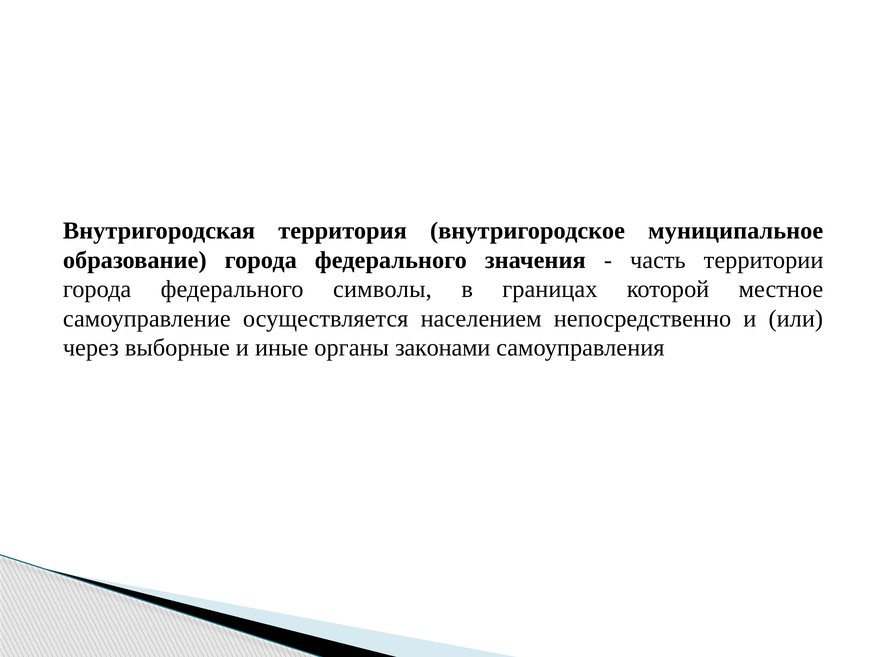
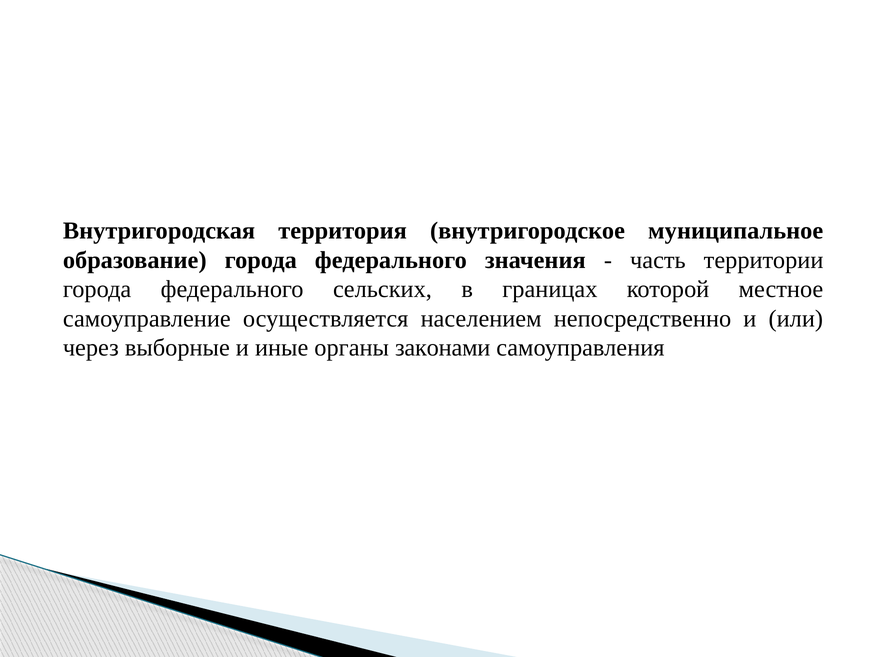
символы: символы -> сельских (382, 289)
